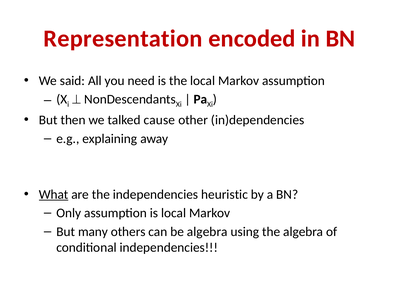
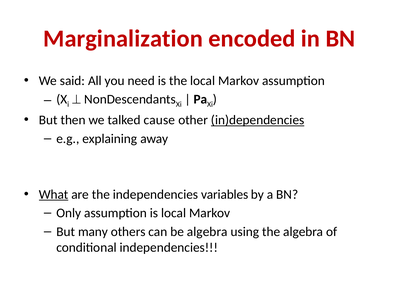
Representation: Representation -> Marginalization (123, 39)
in)dependencies underline: none -> present (258, 120)
heuristic: heuristic -> variables (225, 195)
